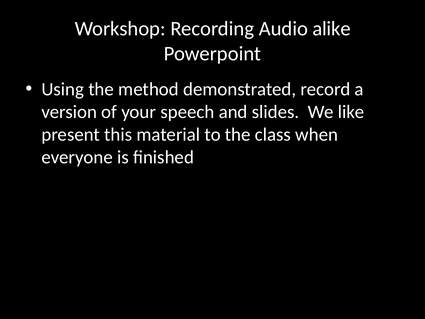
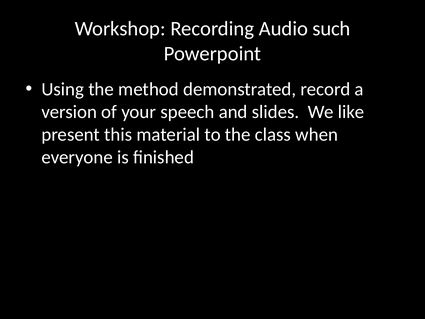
alike: alike -> such (332, 29)
